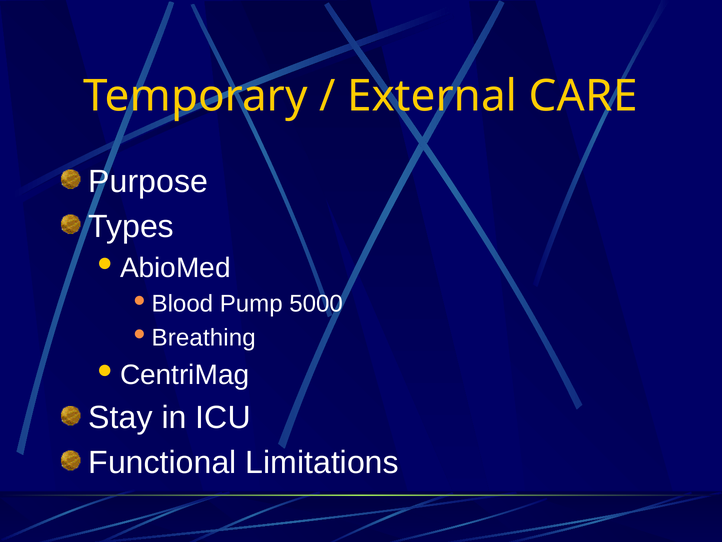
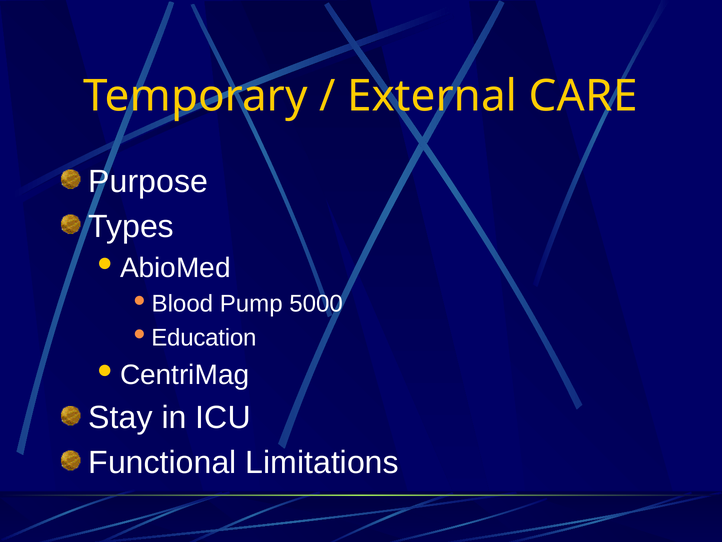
Breathing: Breathing -> Education (204, 337)
